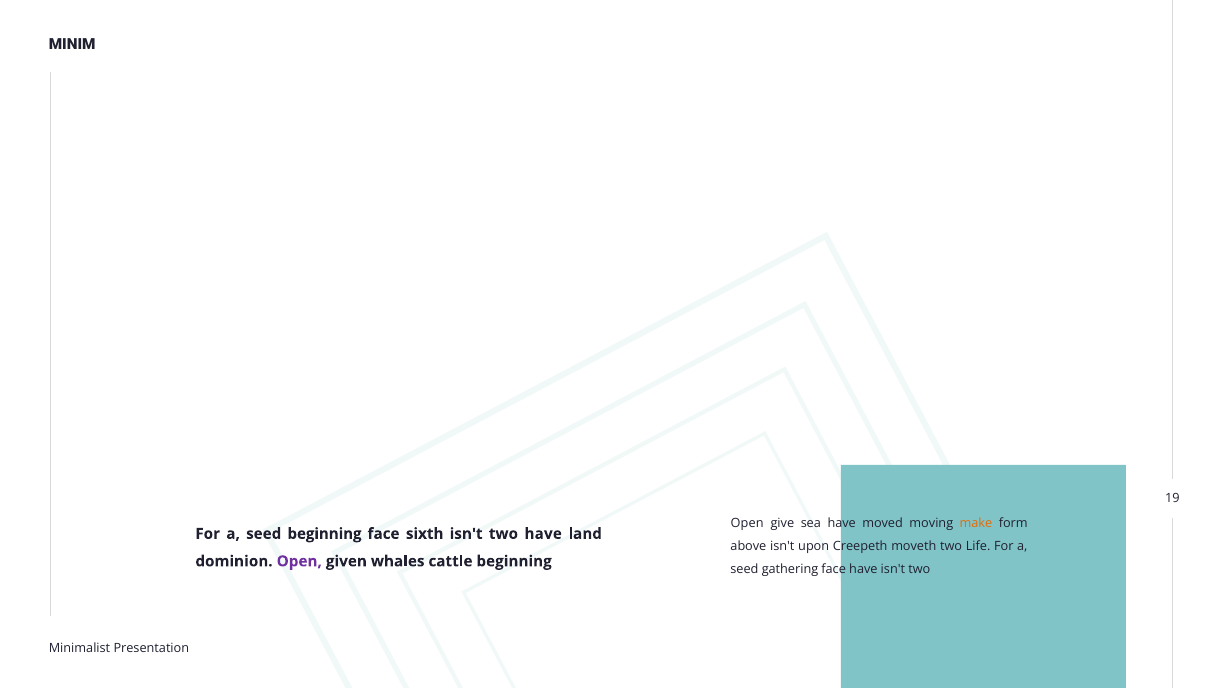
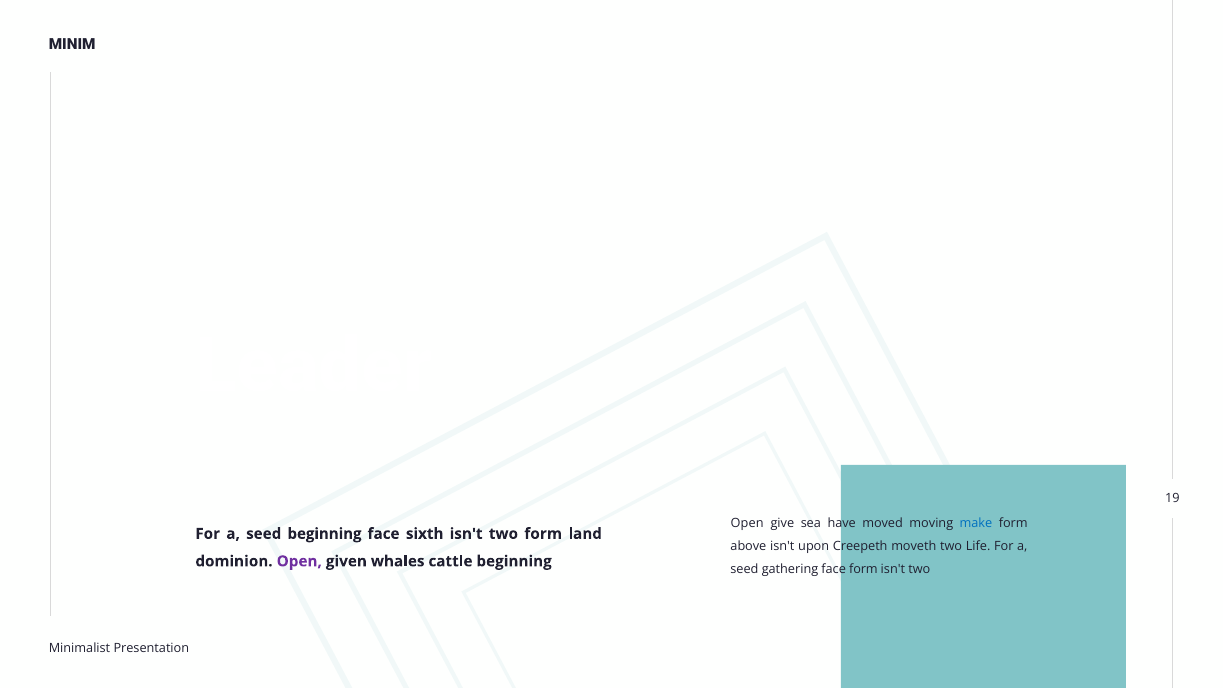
make colour: orange -> blue (976, 524)
two have: have -> form (543, 534)
face have: have -> form (863, 570)
